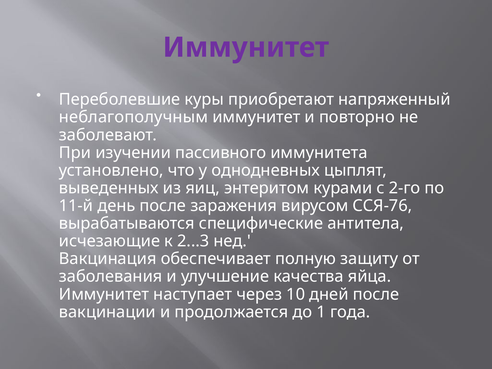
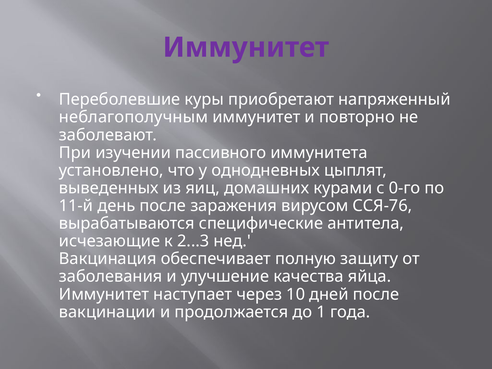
энтеритом: энтеритом -> домашних (267, 188)
2-го: 2-го -> 0-го (405, 188)
